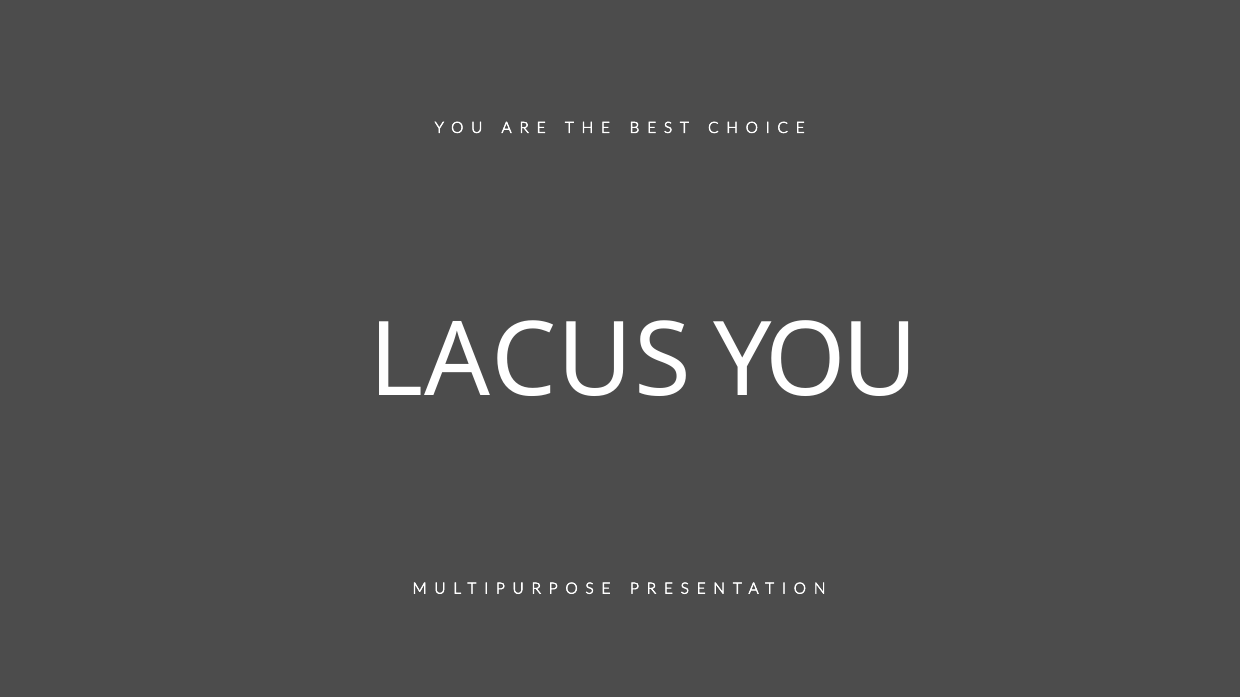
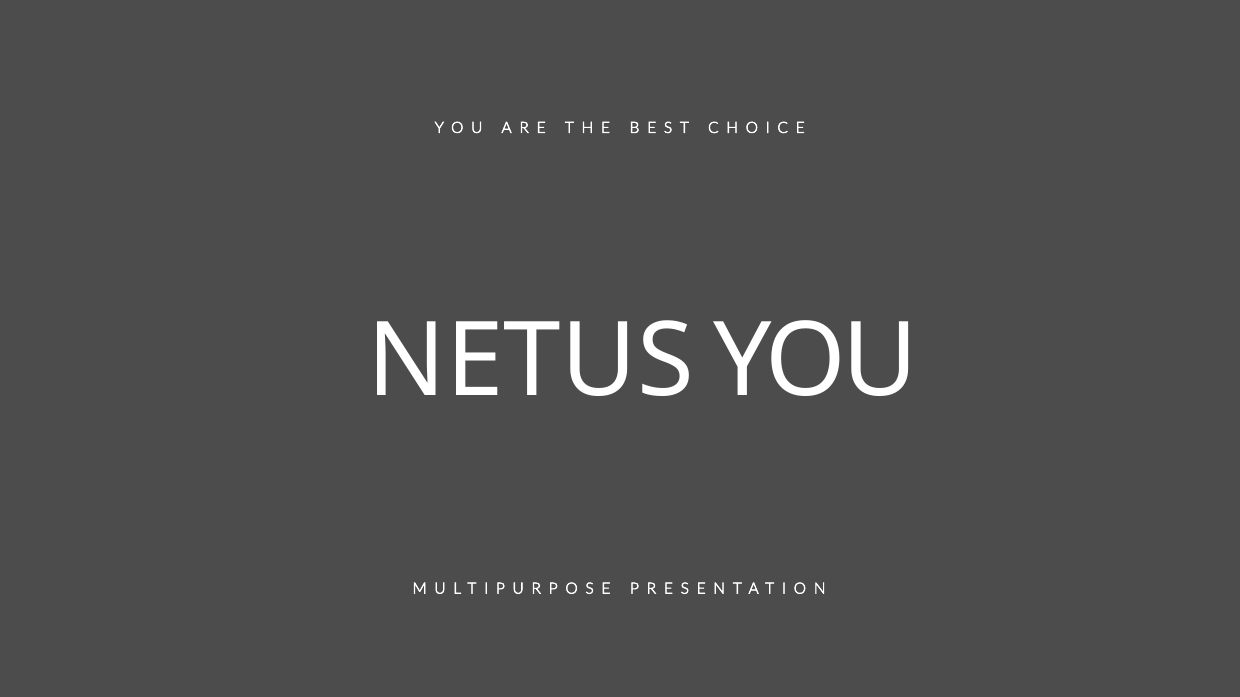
LACUS: LACUS -> NETUS (531, 361)
